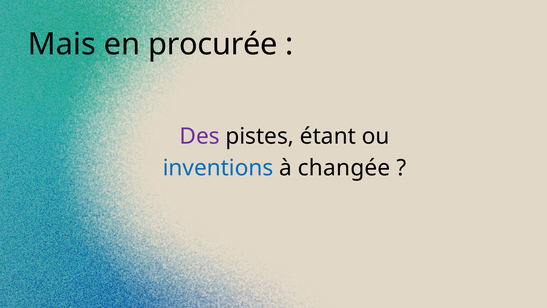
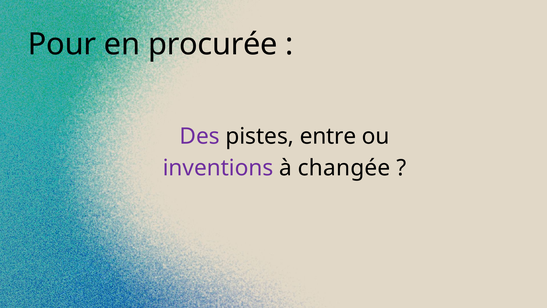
Mais: Mais -> Pour (62, 44)
étant: étant -> entre (328, 136)
inventions colour: blue -> purple (218, 168)
